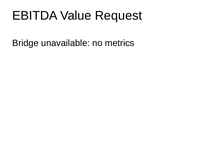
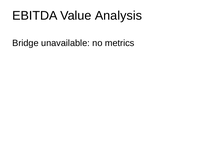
Request: Request -> Analysis (118, 16)
